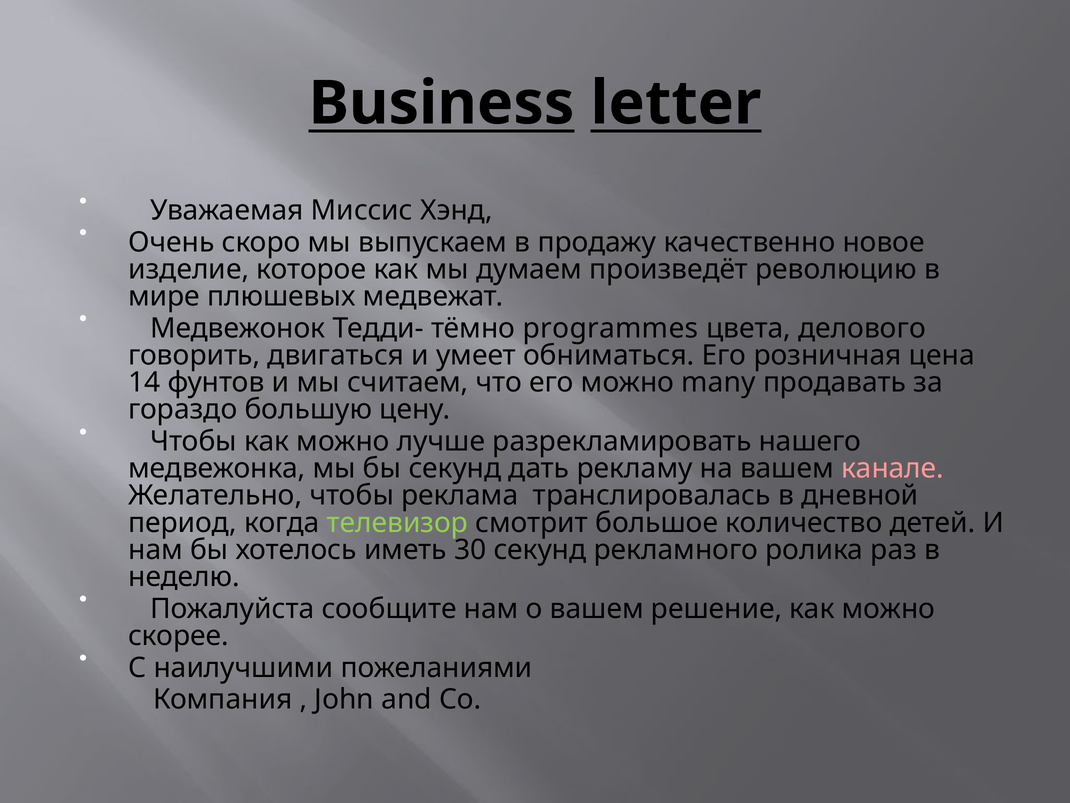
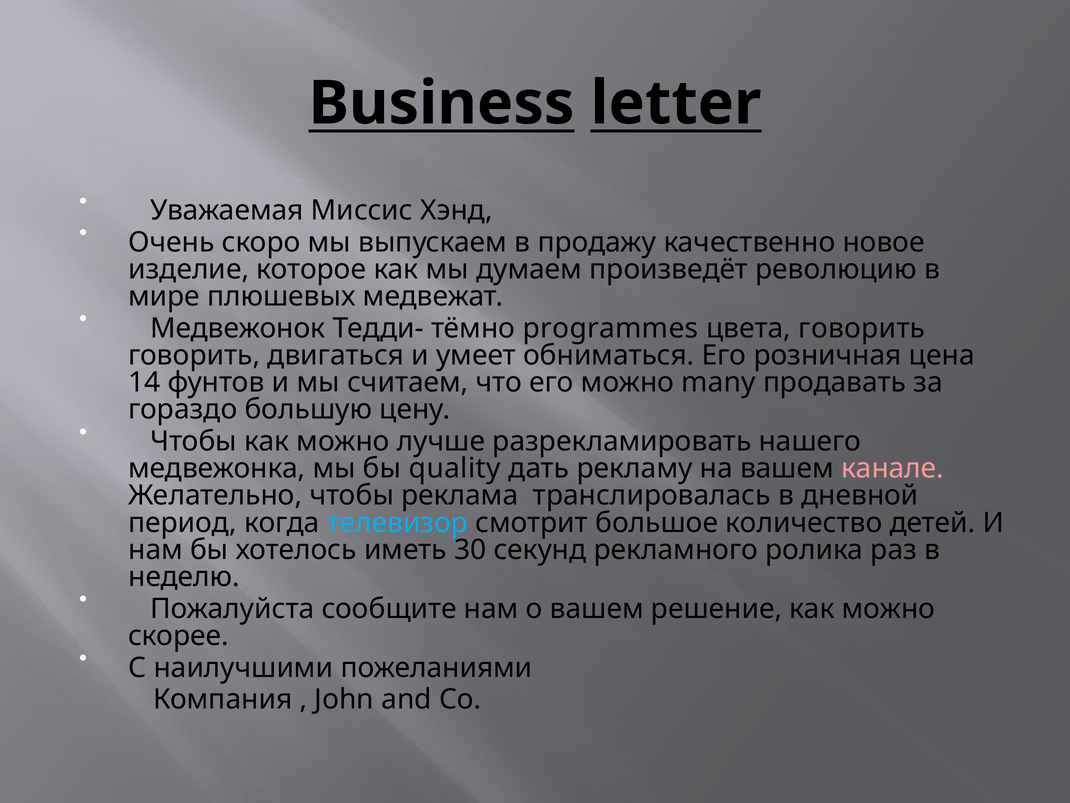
цвета делового: делового -> говорить (862, 328)
бы секунд: секунд -> quality (455, 468)
телевизор colour: light green -> light blue (397, 522)
